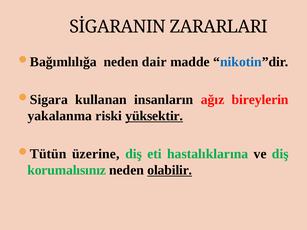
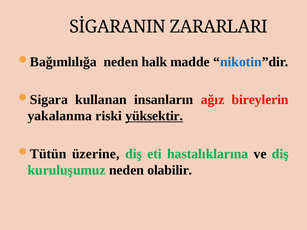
dair: dair -> halk (154, 62)
korumalısınız: korumalısınız -> kuruluşumuz (67, 170)
olabilir underline: present -> none (170, 170)
